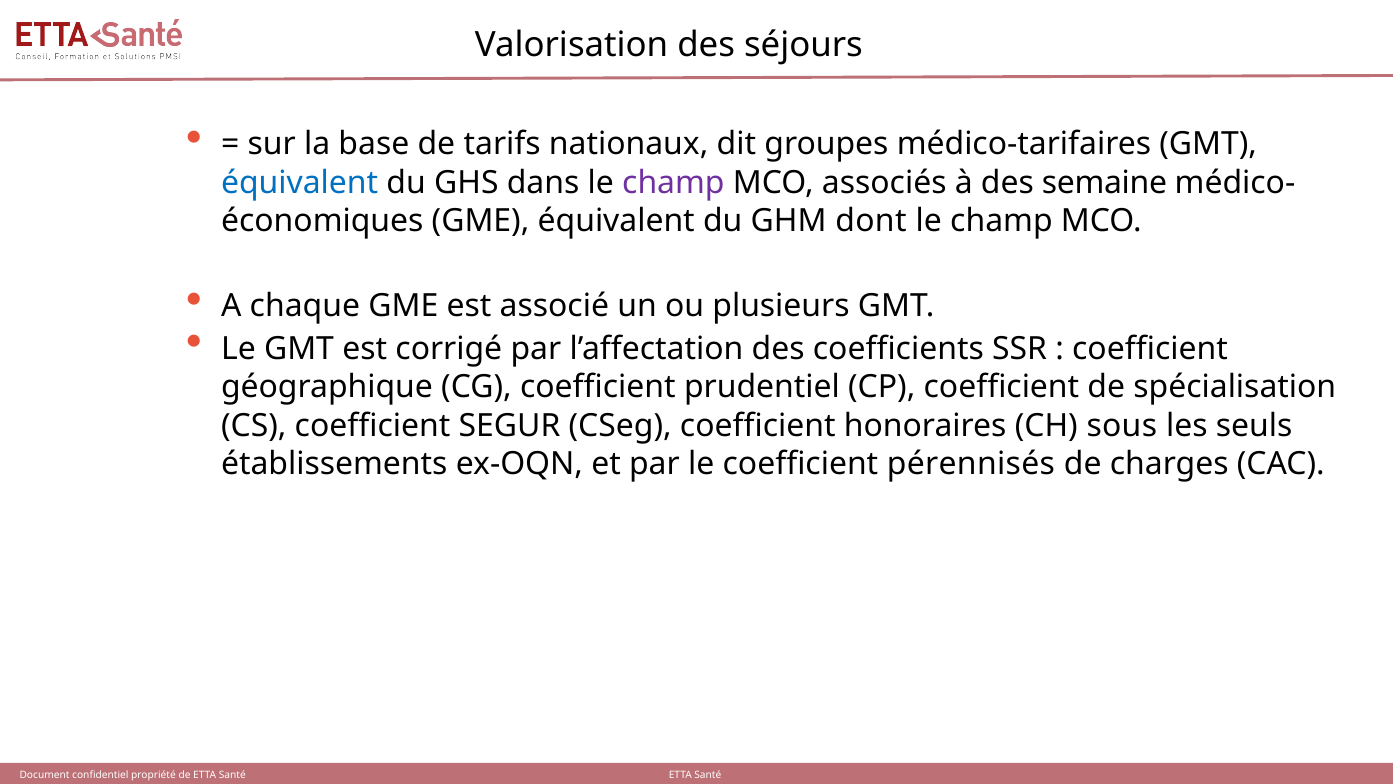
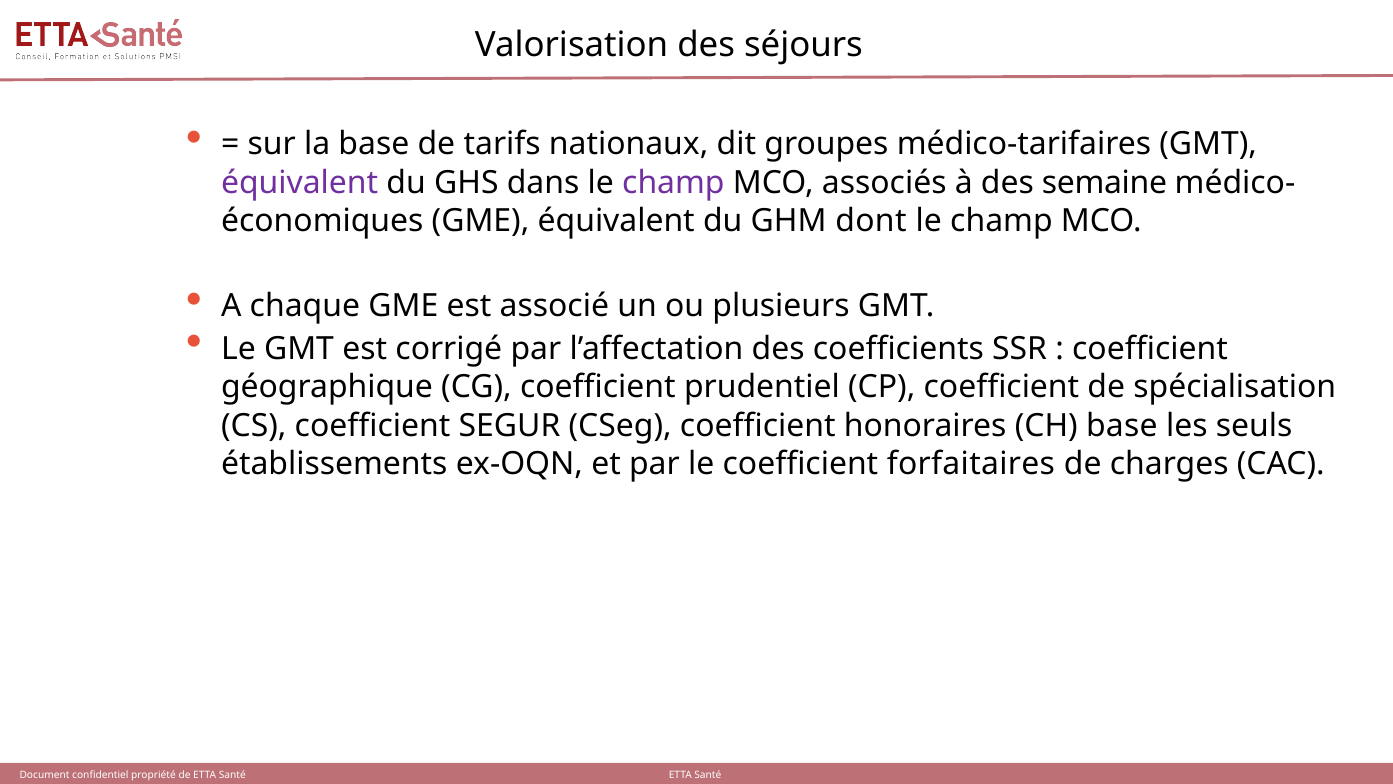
équivalent colour: blue -> purple (300, 183)
CH sous: sous -> base (1122, 425)
pérennisés: pérennisés -> forfaitaires (971, 464)
